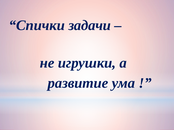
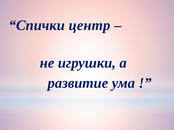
задачи: задачи -> центр (90, 25)
